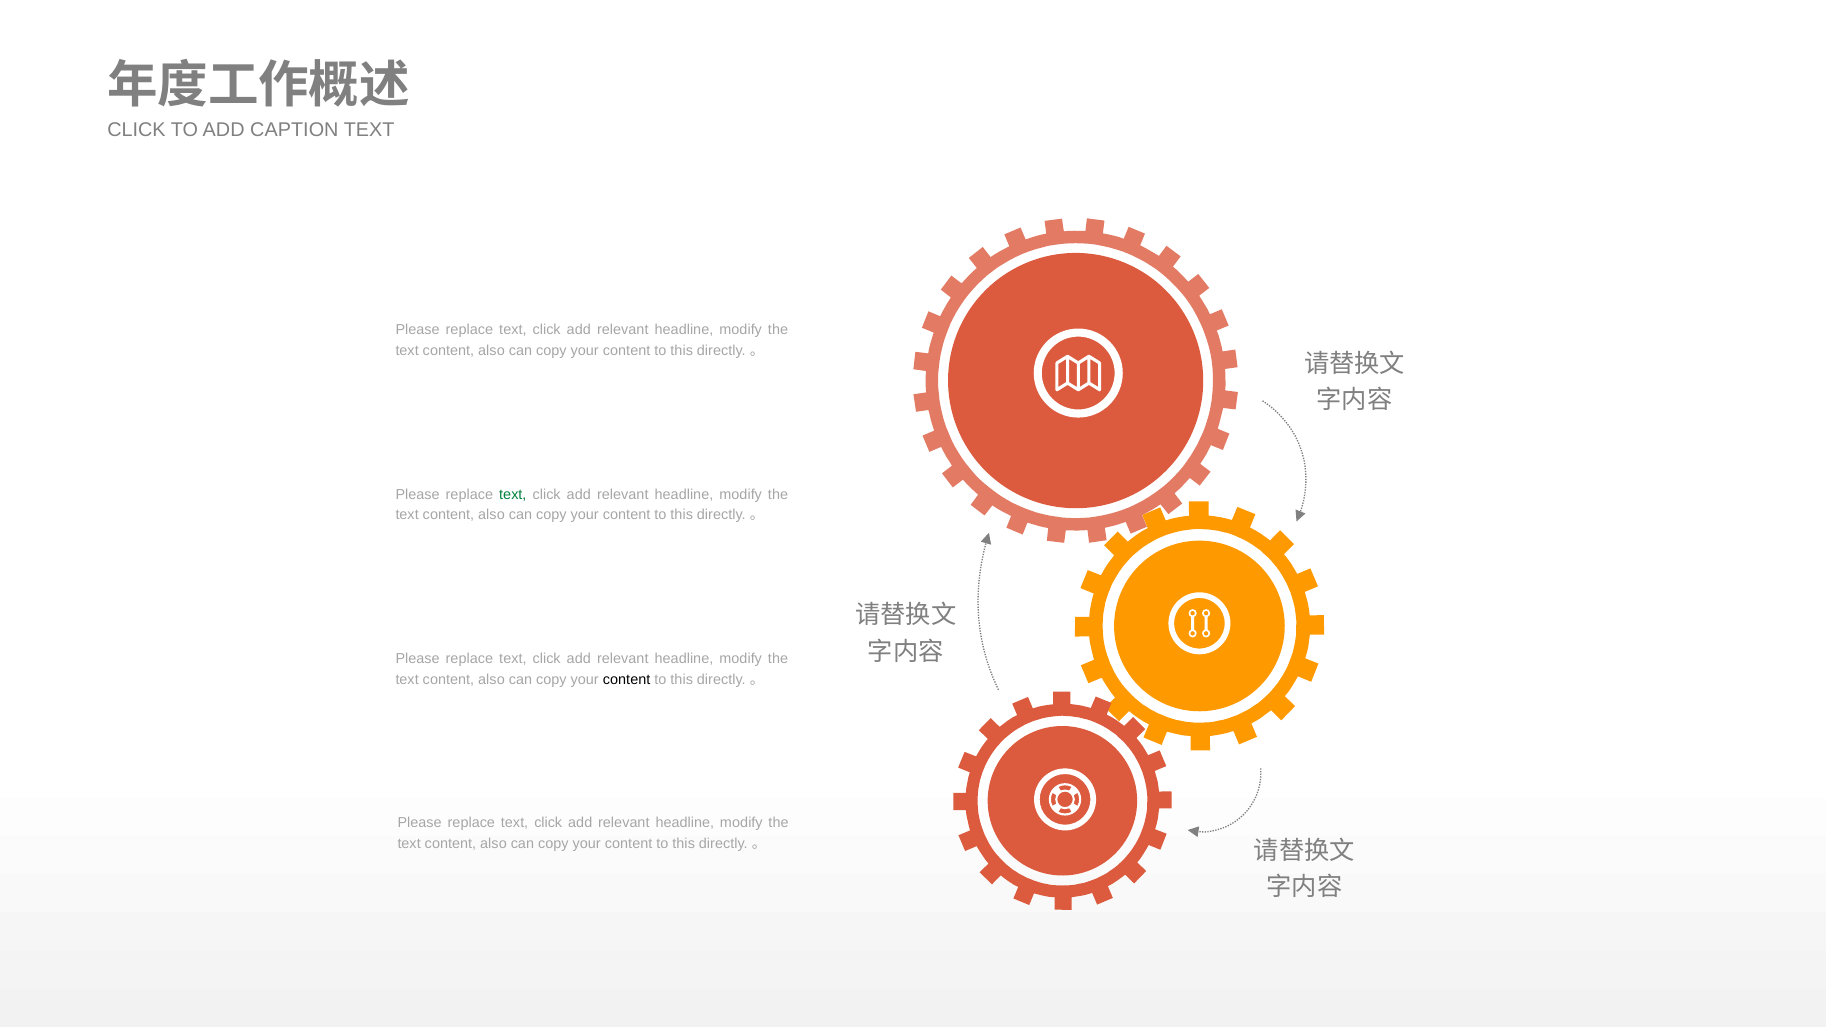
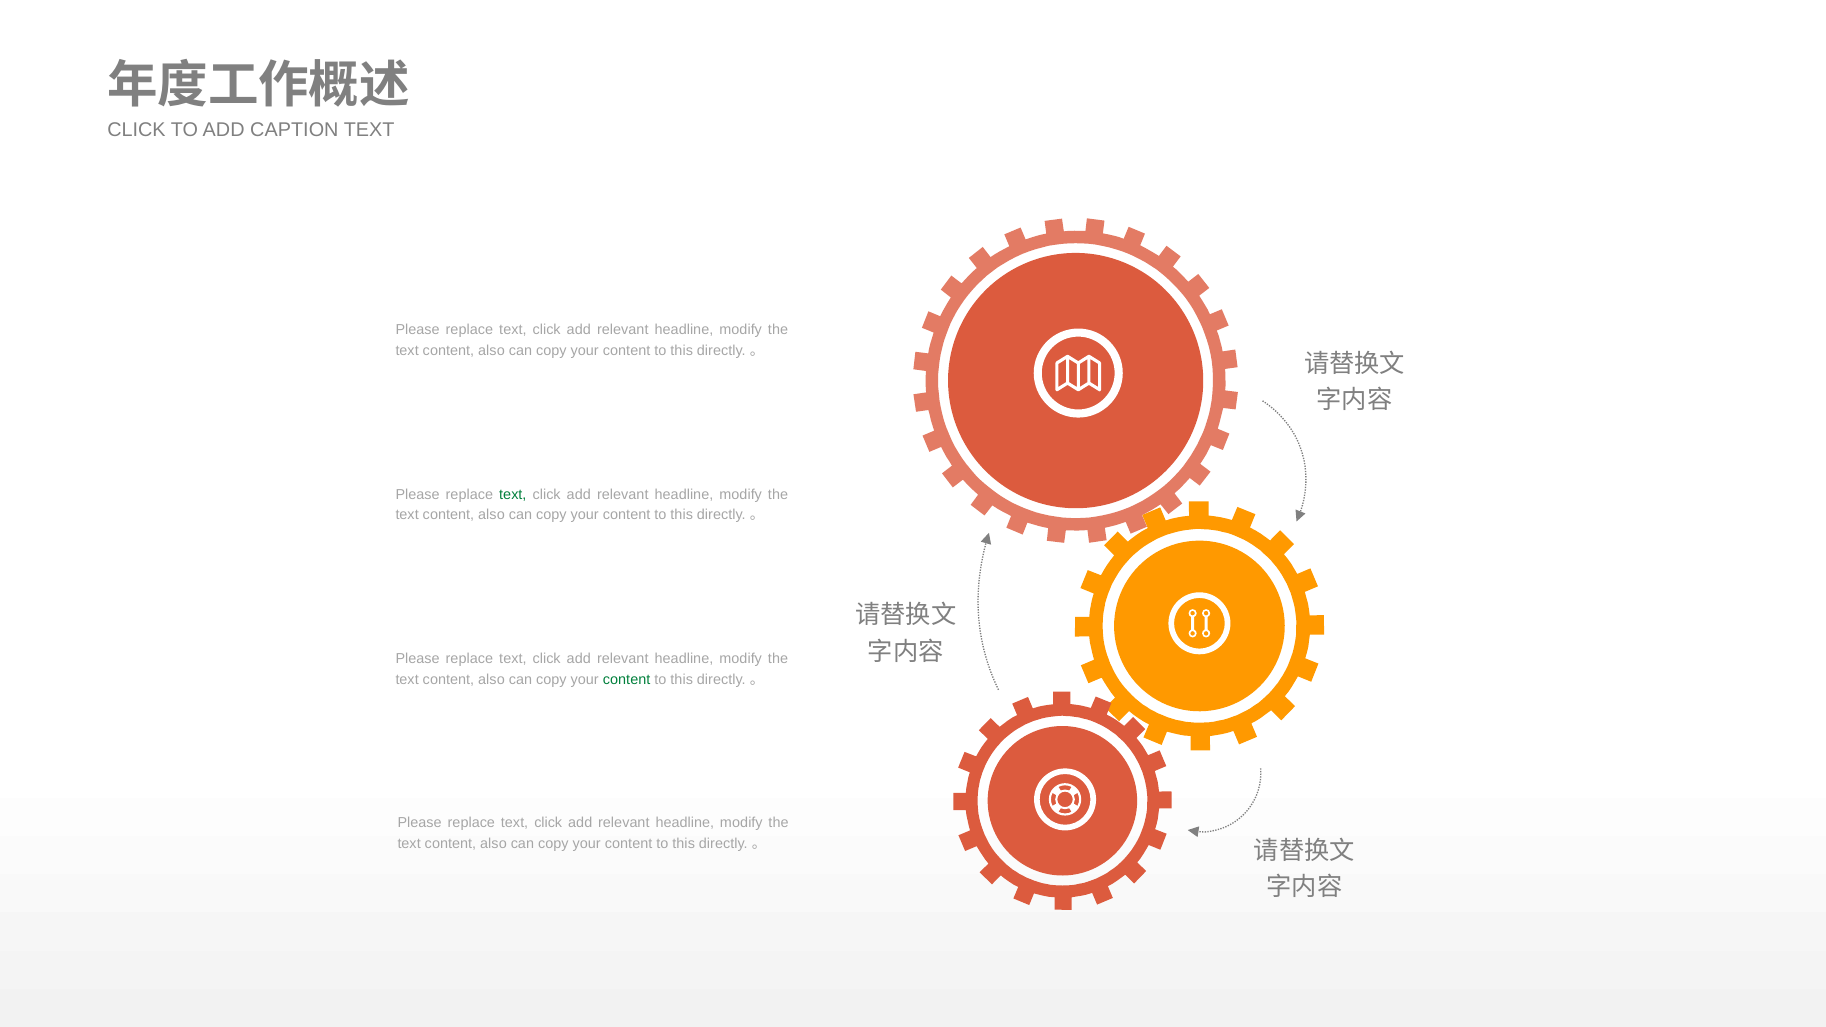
content colour: black -> green (627, 680)
